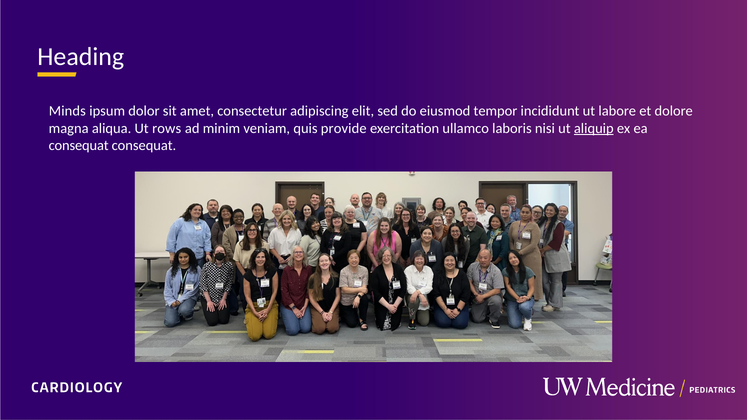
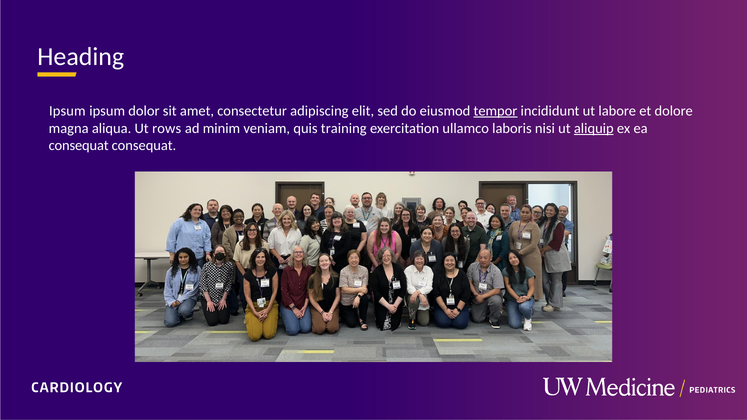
Minds: Minds -> Ipsum (67, 111)
tempor underline: none -> present (495, 111)
provide: provide -> training (344, 128)
